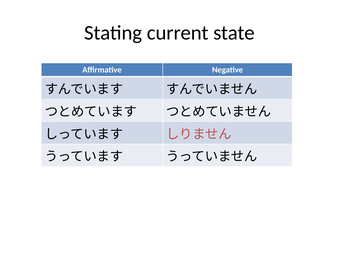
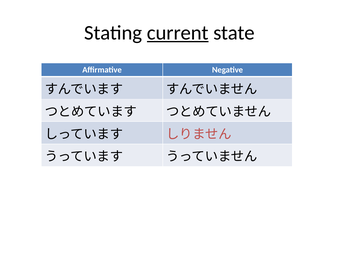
current underline: none -> present (178, 33)
